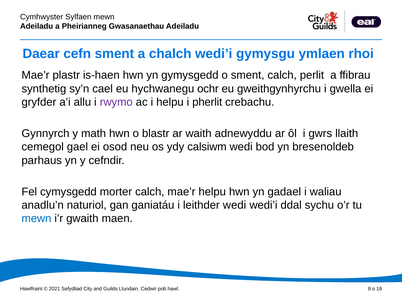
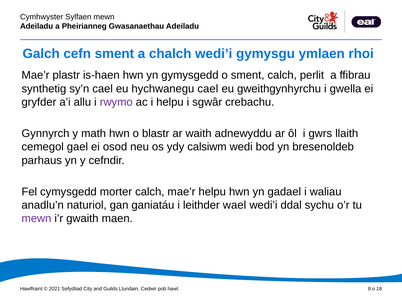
Daear: Daear -> Galch (41, 54)
hychwanegu ochr: ochr -> cael (208, 89)
pherlit: pherlit -> sgwâr (207, 102)
leithder wedi: wedi -> wael (235, 205)
mewn colour: blue -> purple (36, 218)
